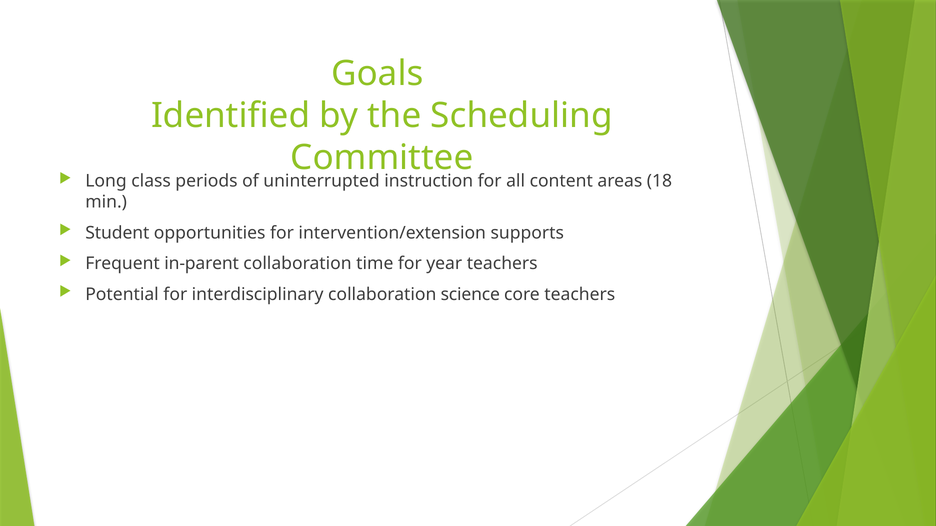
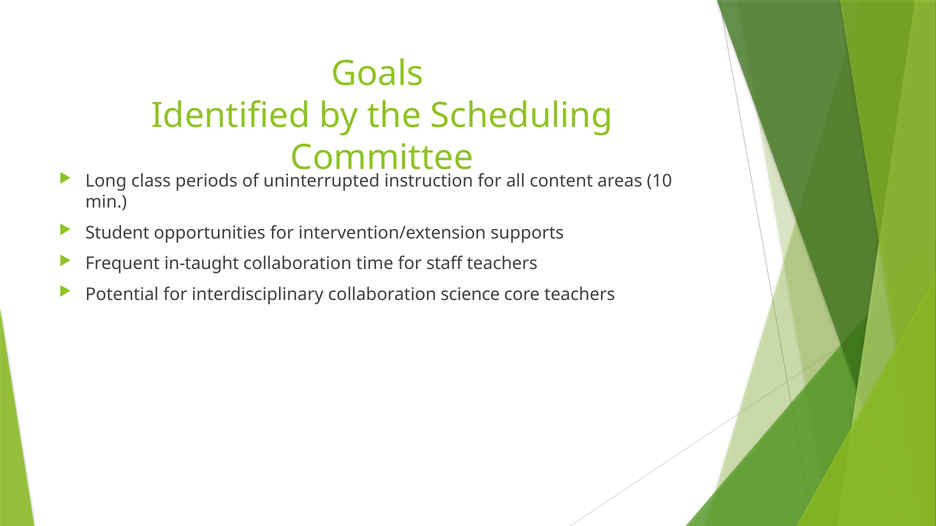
18: 18 -> 10 (659, 181)
in-parent: in-parent -> in-taught (202, 264)
year: year -> staff (444, 264)
